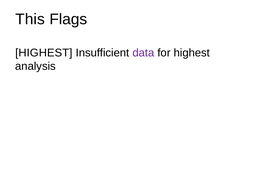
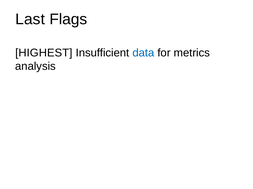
This: This -> Last (30, 19)
data colour: purple -> blue (143, 53)
for highest: highest -> metrics (192, 53)
